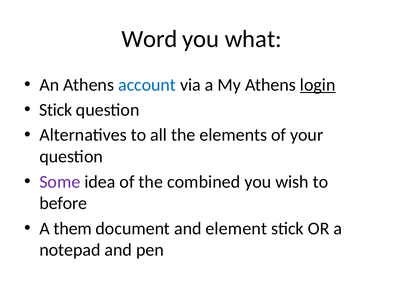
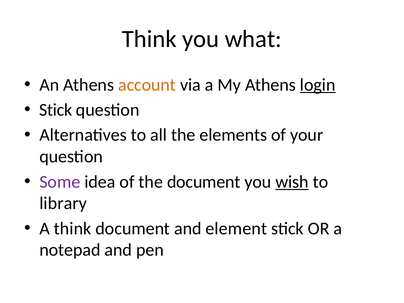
Word: Word -> Think (149, 39)
account colour: blue -> orange (147, 85)
the combined: combined -> document (204, 182)
wish underline: none -> present (292, 182)
before: before -> library (63, 203)
A them: them -> think (73, 228)
